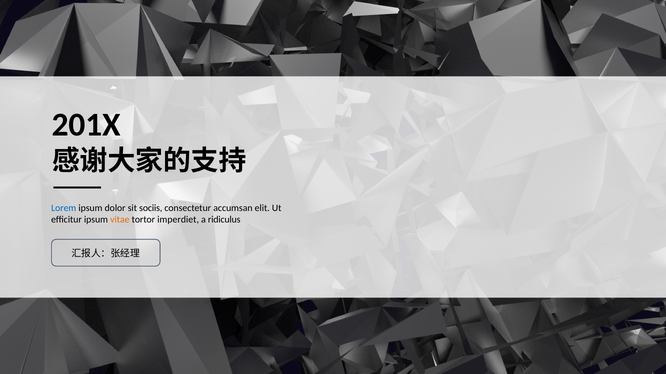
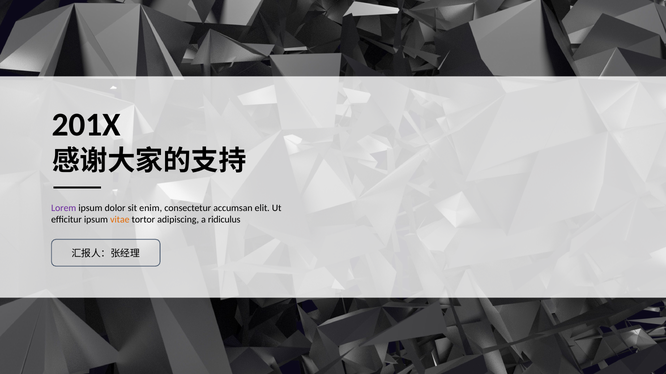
Lorem colour: blue -> purple (64, 208)
sociis: sociis -> enim (151, 208)
imperdiet: imperdiet -> adipiscing (178, 220)
